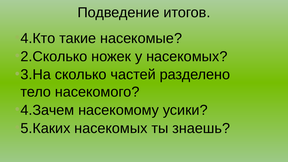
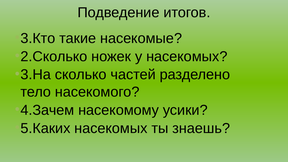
4.Кто: 4.Кто -> 3.Кто (38, 38)
